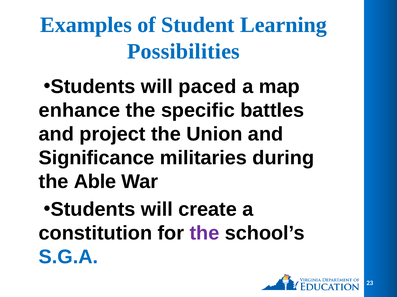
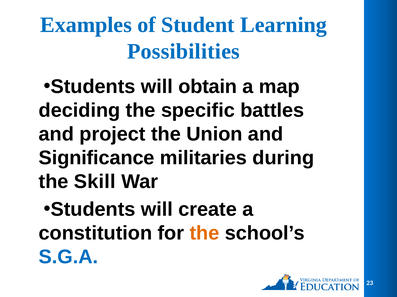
paced: paced -> obtain (208, 87)
enhance: enhance -> deciding (79, 111)
Able: Able -> Skill (95, 182)
the colour: purple -> orange (204, 234)
